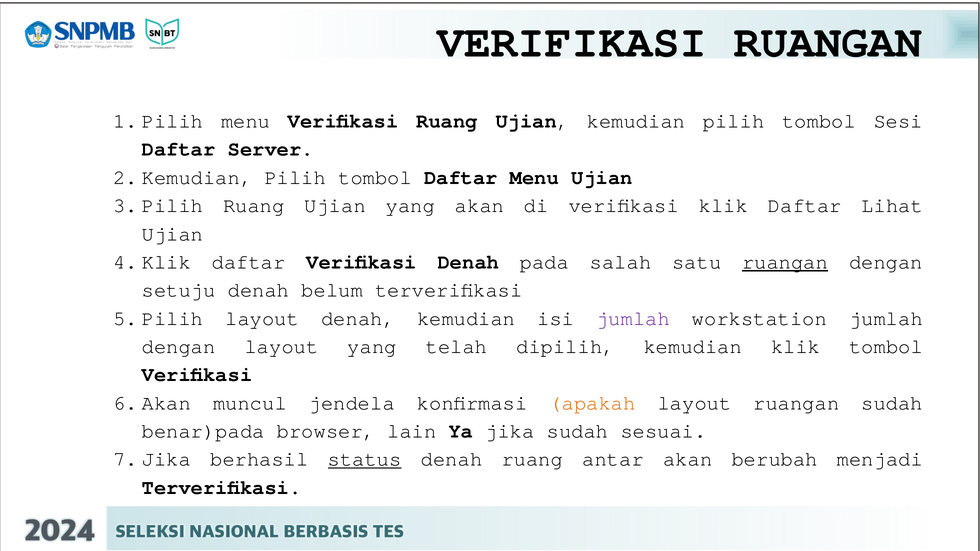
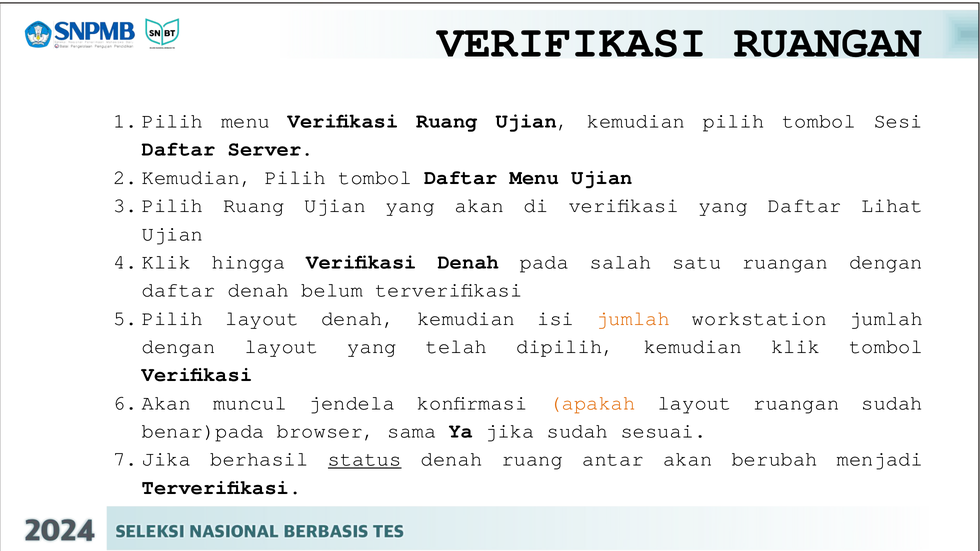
verifikasi klik: klik -> yang (723, 206)
daftar: daftar -> hingga (249, 262)
ruangan underline: present -> none (785, 262)
setuju: setuju -> daftar (179, 290)
jumlah colour: purple -> orange (633, 318)
lain: lain -> sama (412, 431)
